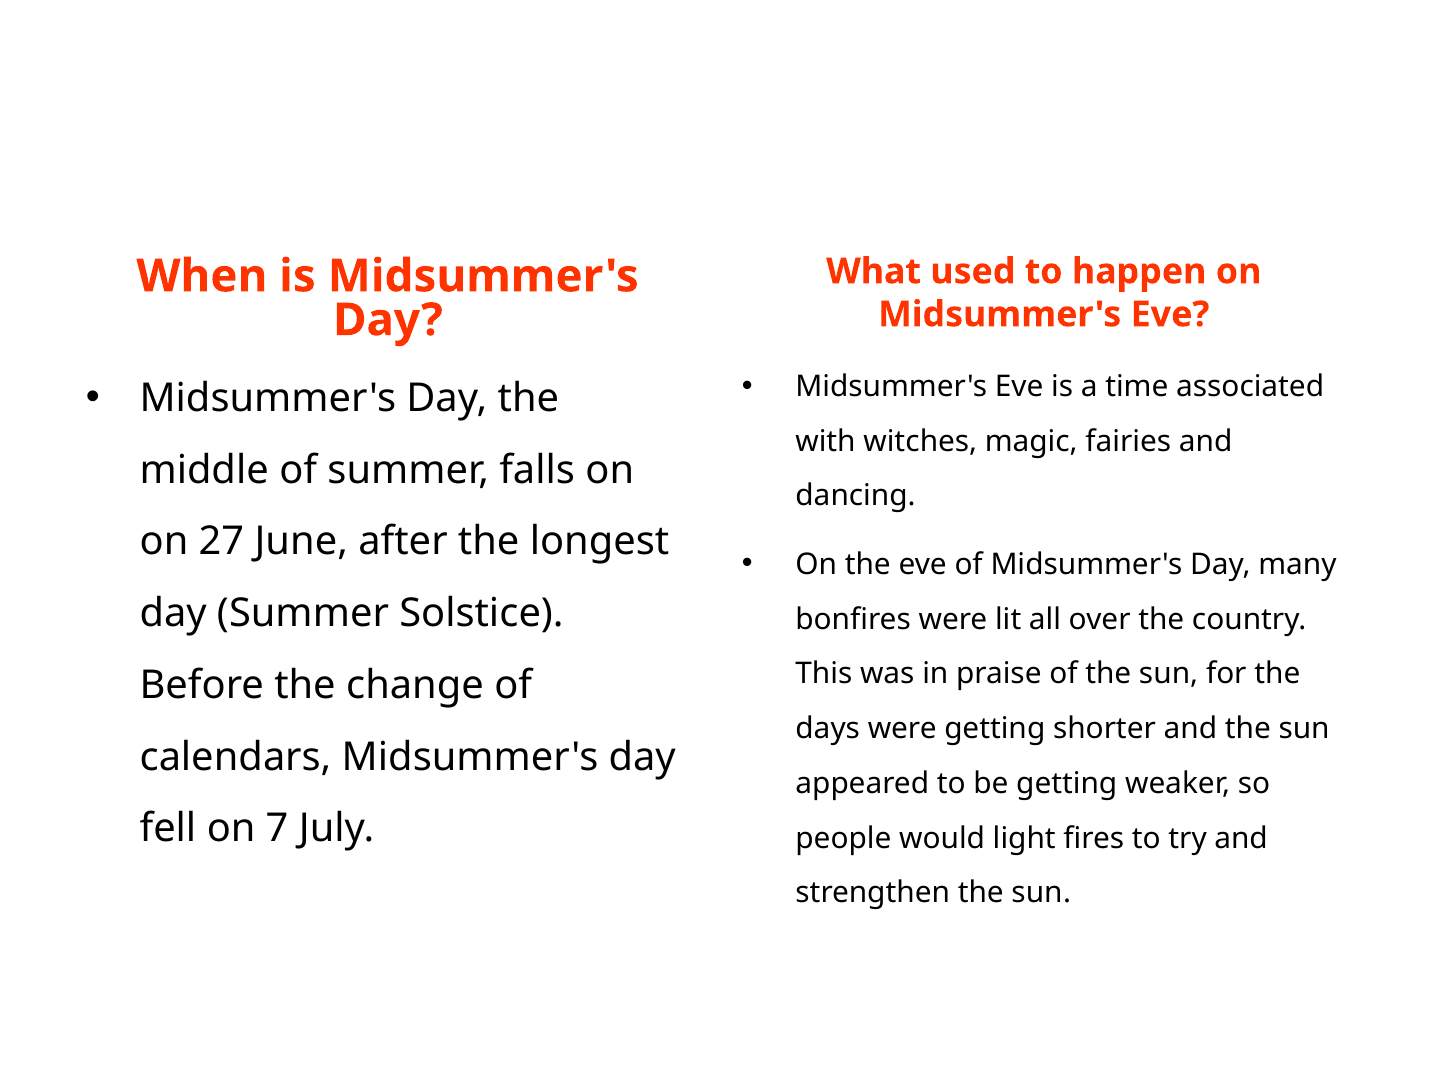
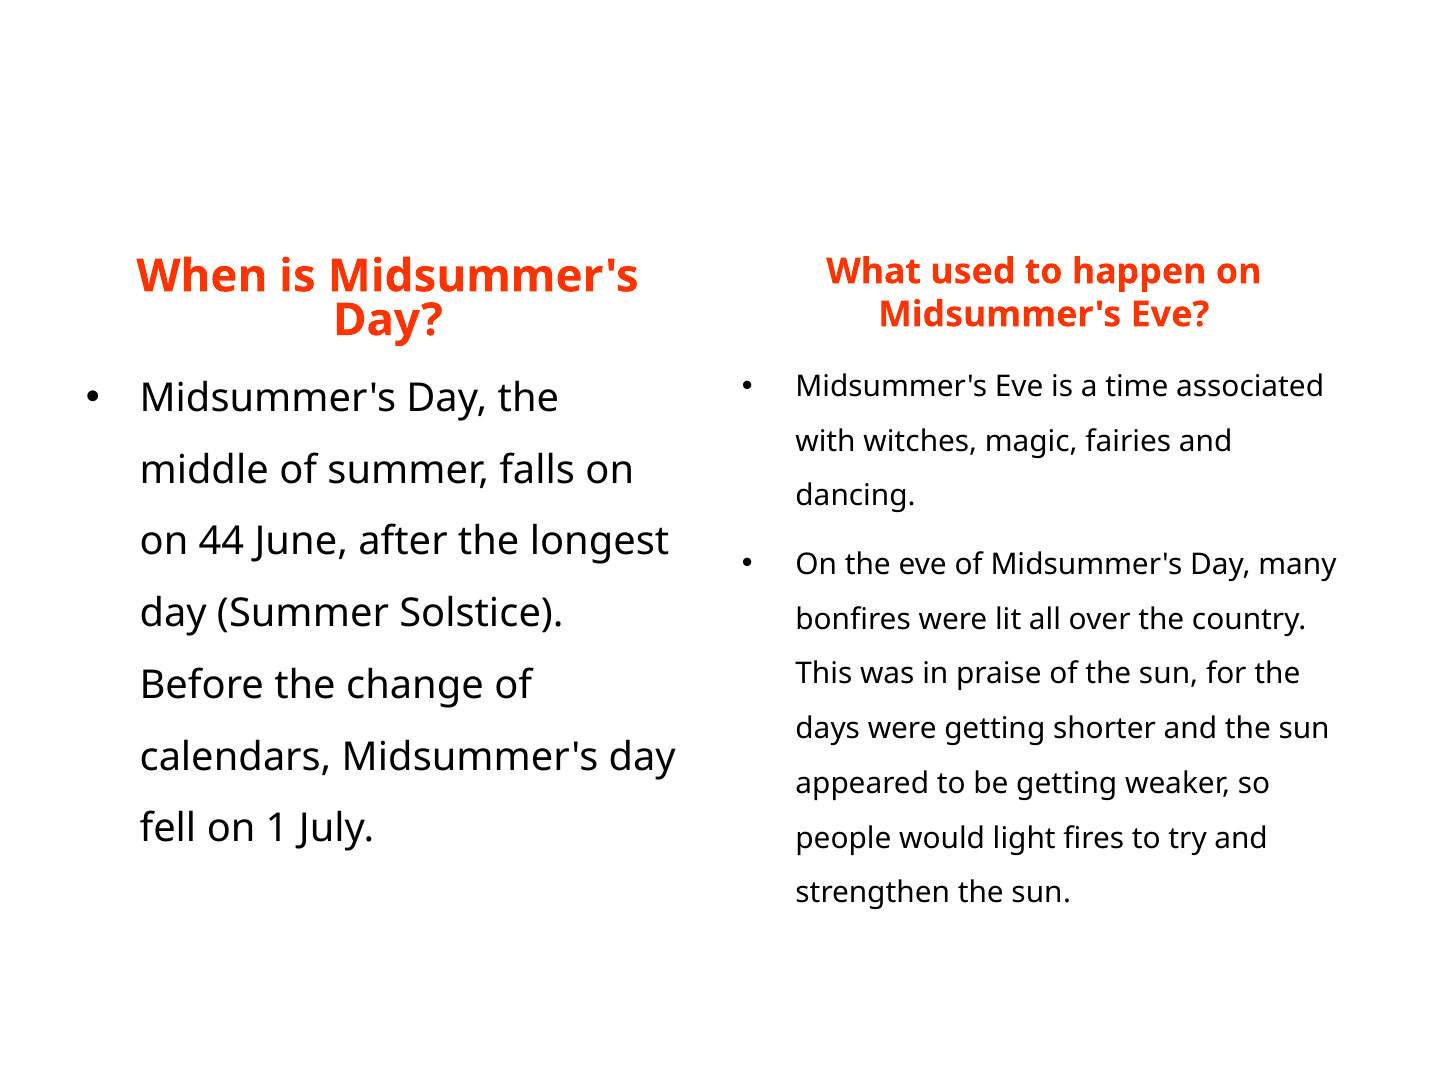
27: 27 -> 44 (221, 542)
7: 7 -> 1 (277, 829)
